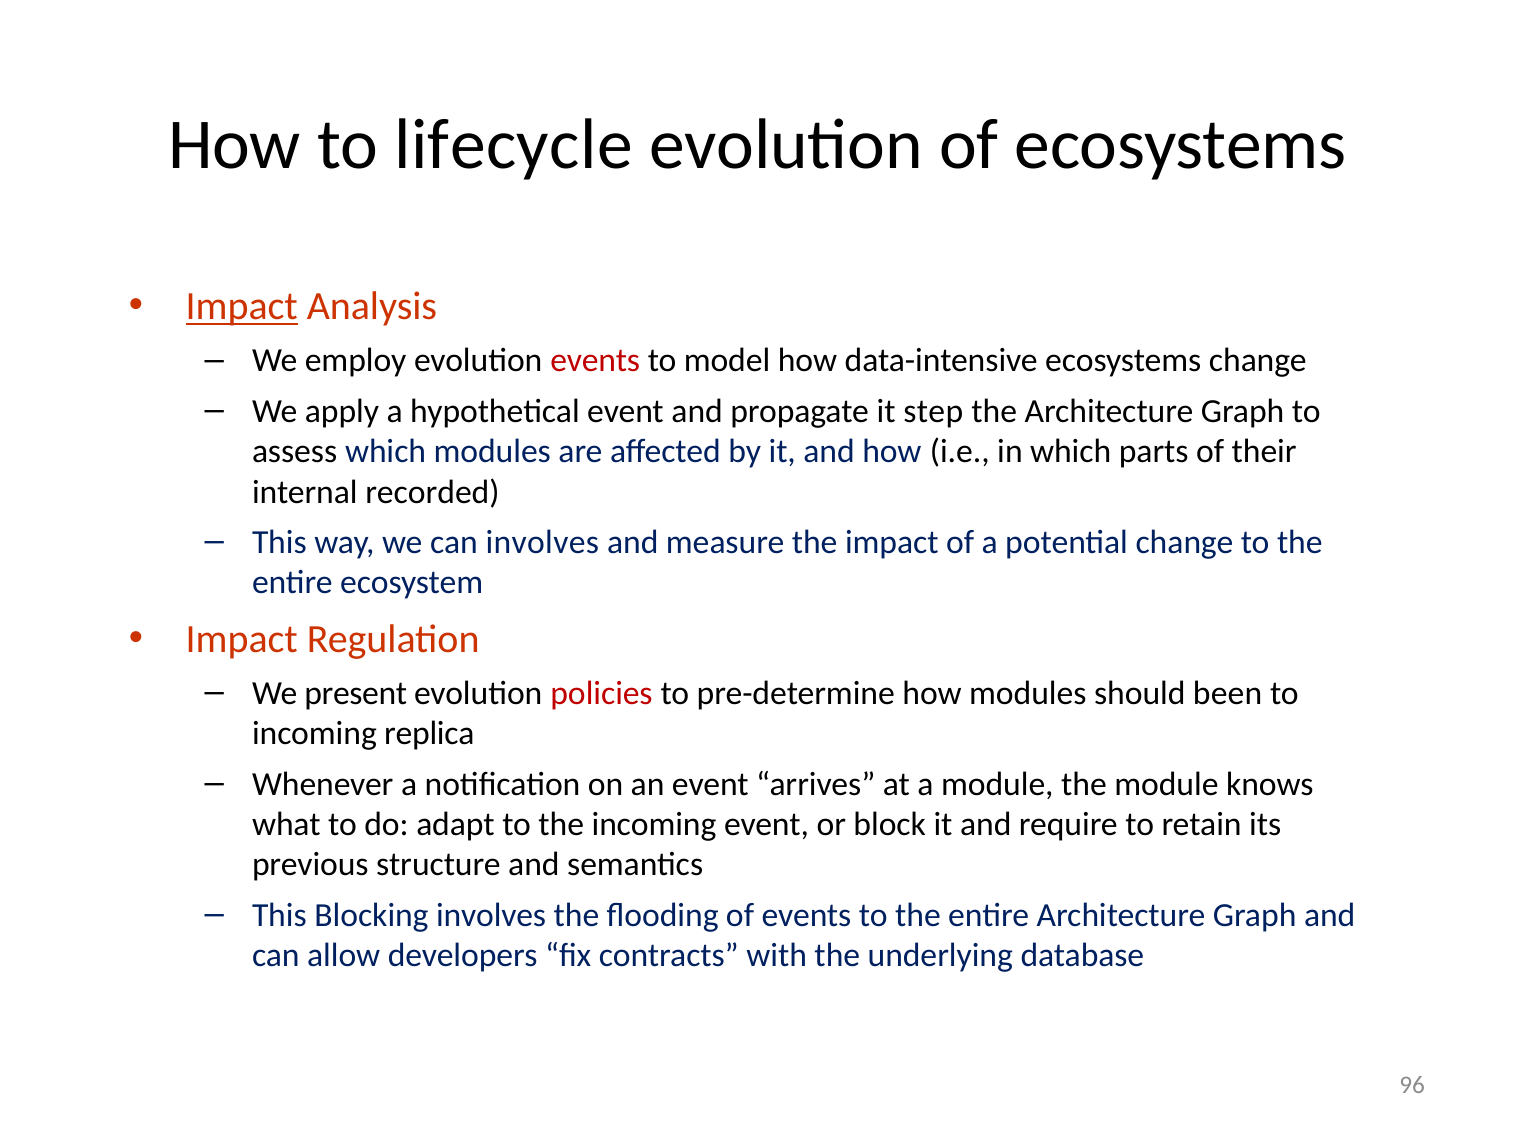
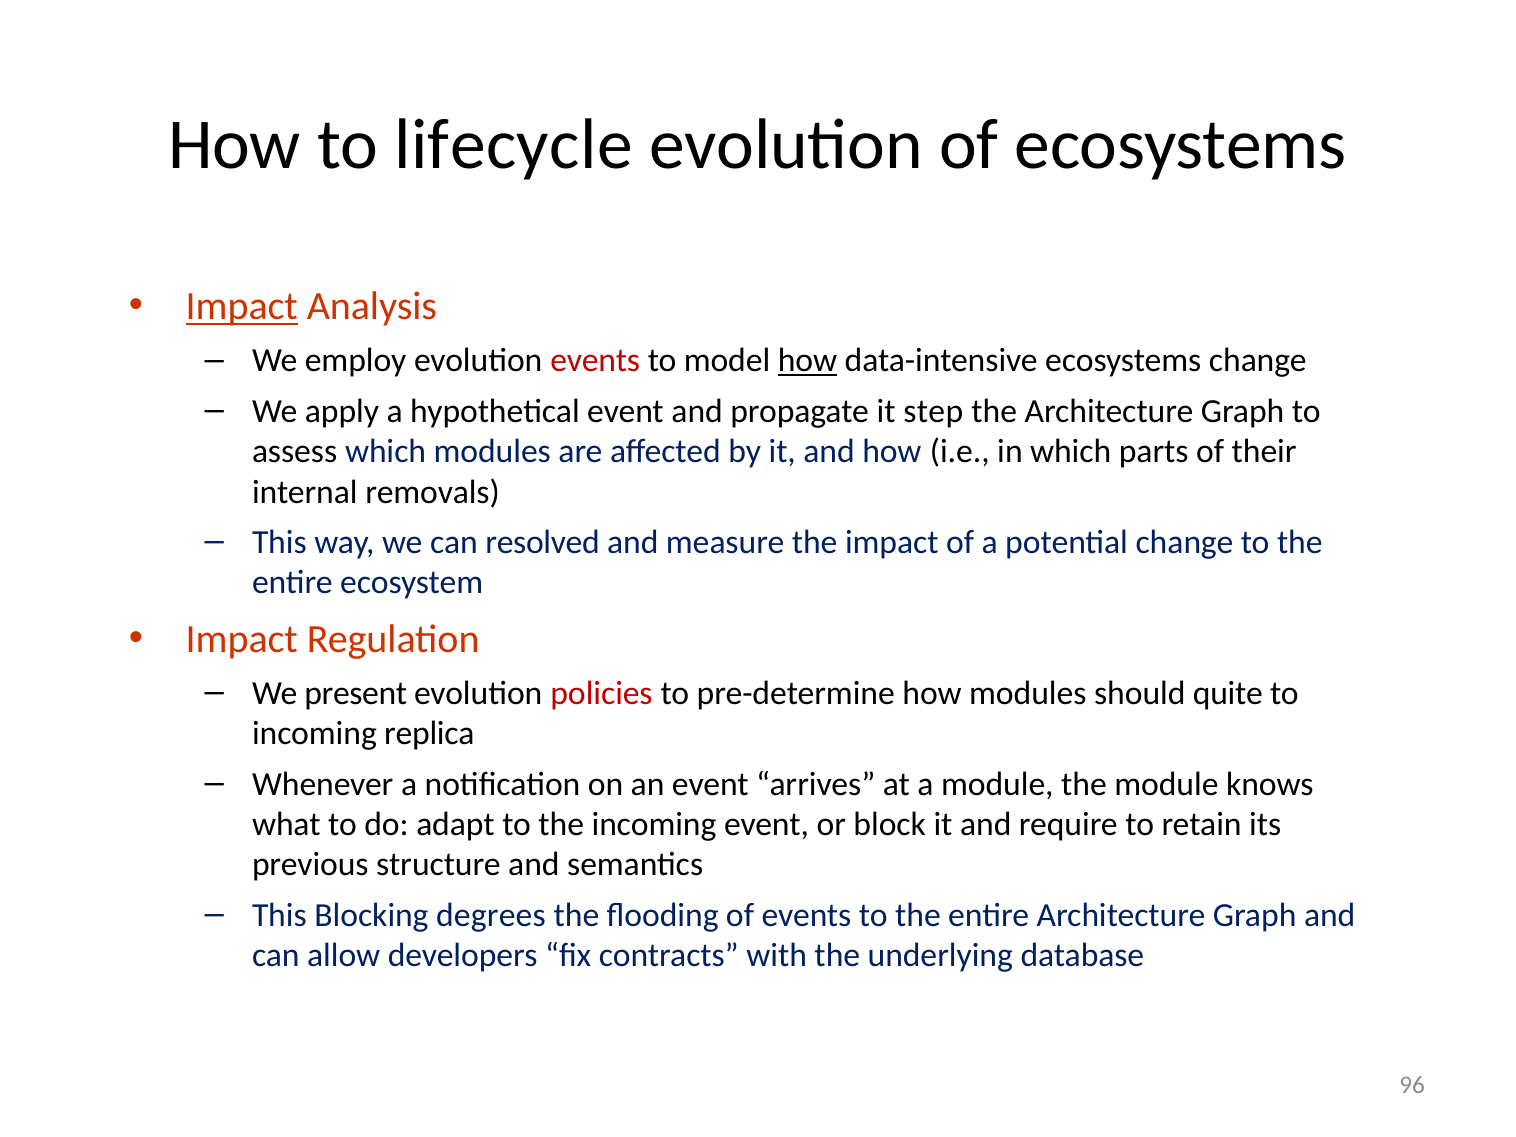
how underline: none -> present (808, 361)
recorded: recorded -> removals (433, 492)
can involves: involves -> resolved (543, 542)
been: been -> quite (1228, 693)
Blocking involves: involves -> degrees (491, 915)
